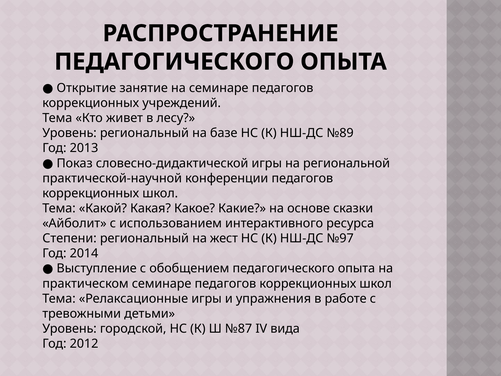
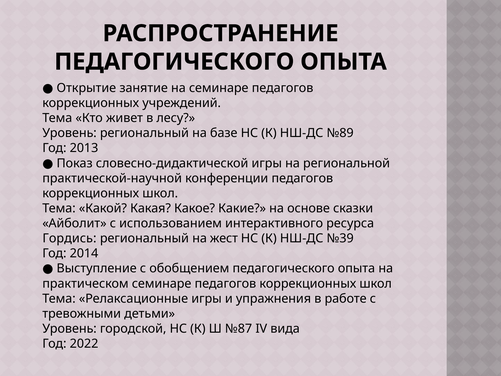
Степени: Степени -> Гордись (69, 238)
№97: №97 -> №39 (340, 238)
2012: 2012 -> 2022 (84, 343)
